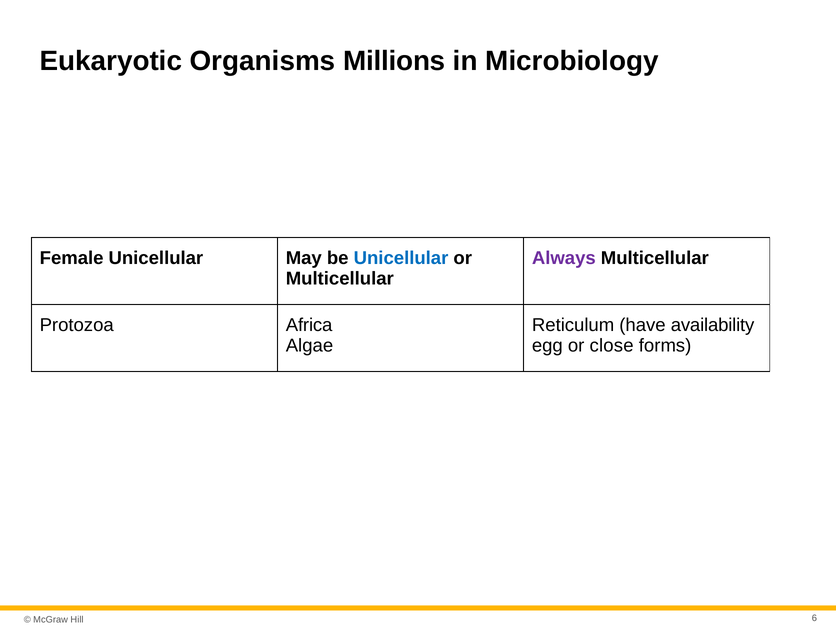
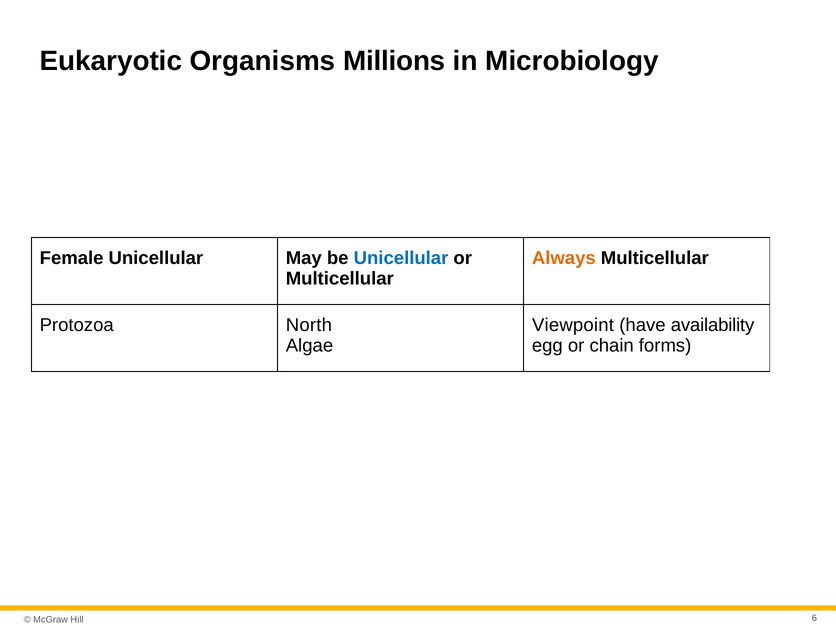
Always colour: purple -> orange (564, 258)
Africa: Africa -> North (309, 325)
Reticulum: Reticulum -> Viewpoint (573, 325)
close: close -> chain (612, 346)
